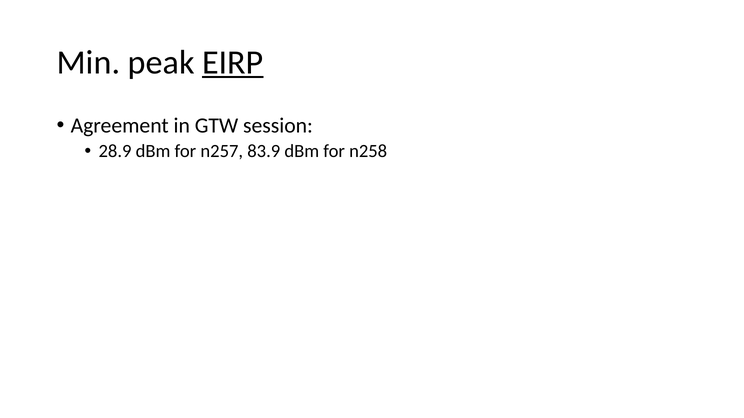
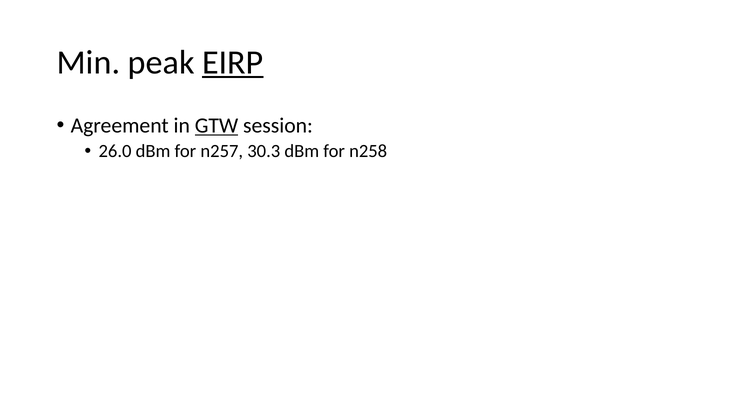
GTW underline: none -> present (217, 126)
28.9: 28.9 -> 26.0 (115, 151)
83.9: 83.9 -> 30.3 (264, 151)
